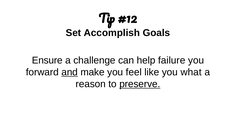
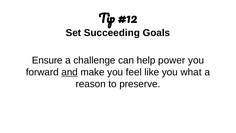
Accomplish: Accomplish -> Succeeding (112, 33)
failure: failure -> power (172, 60)
preserve underline: present -> none (140, 84)
